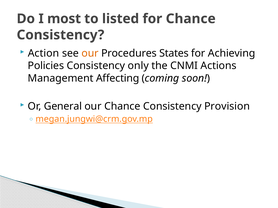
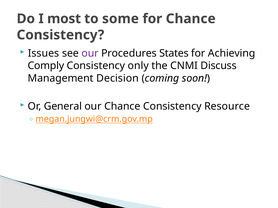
listed: listed -> some (120, 19)
Action: Action -> Issues (44, 53)
our colour: orange -> purple (90, 53)
Policies: Policies -> Comply (46, 66)
Actions: Actions -> Discuss (219, 66)
Affecting: Affecting -> Decision (118, 78)
Provision: Provision -> Resource (227, 107)
